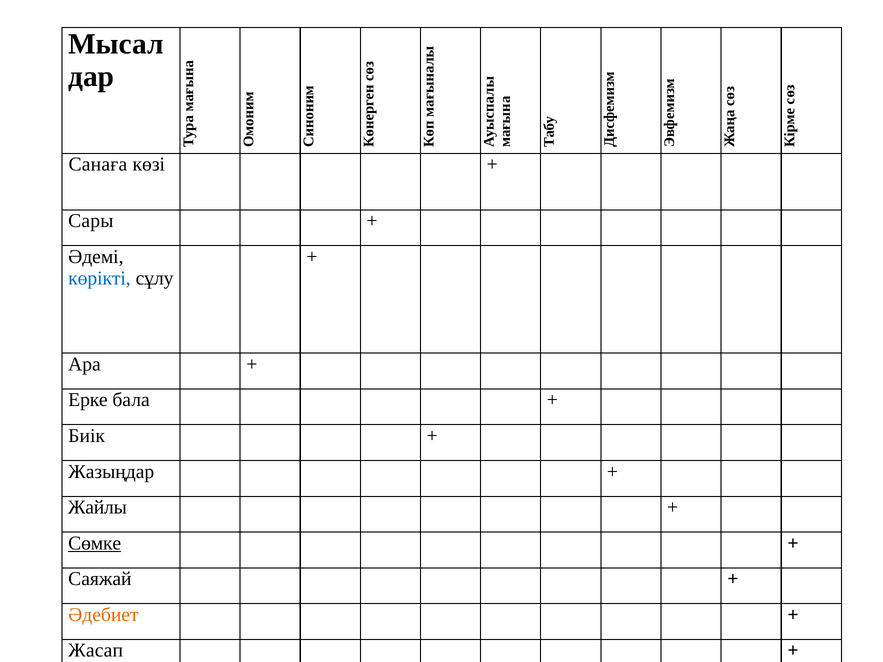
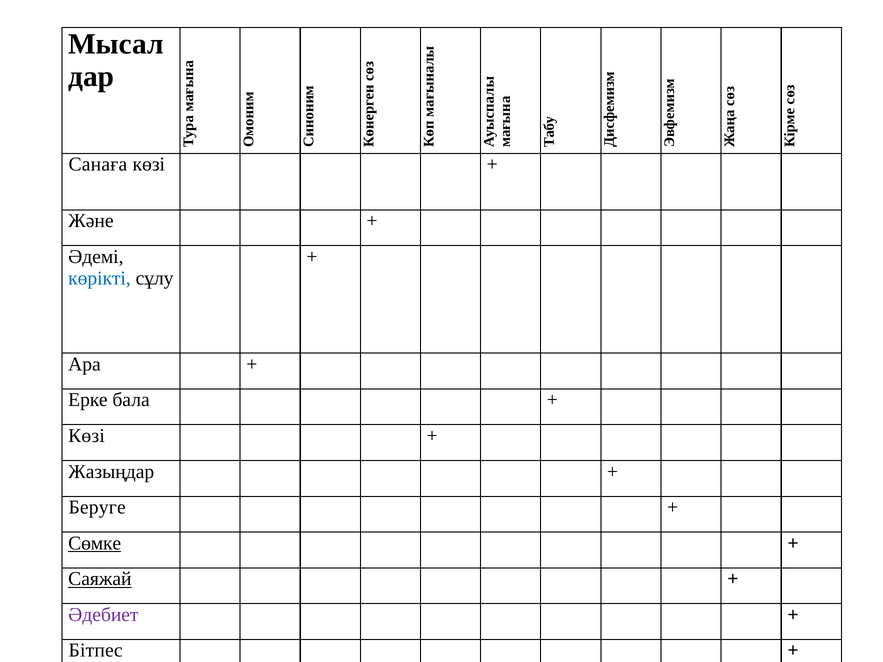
Сары: Сары -> Және (91, 221)
Биік: Биік -> Көзі (87, 436)
Жайлы: Жайлы -> Беруге (97, 508)
Саяжай underline: none -> present (100, 579)
Әдебиет colour: orange -> purple (103, 615)
Жасап: Жасап -> Бітпес (96, 651)
